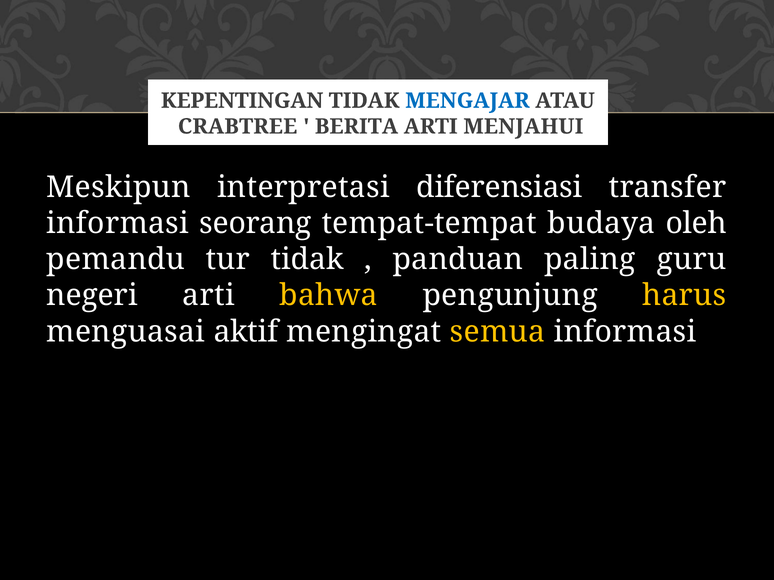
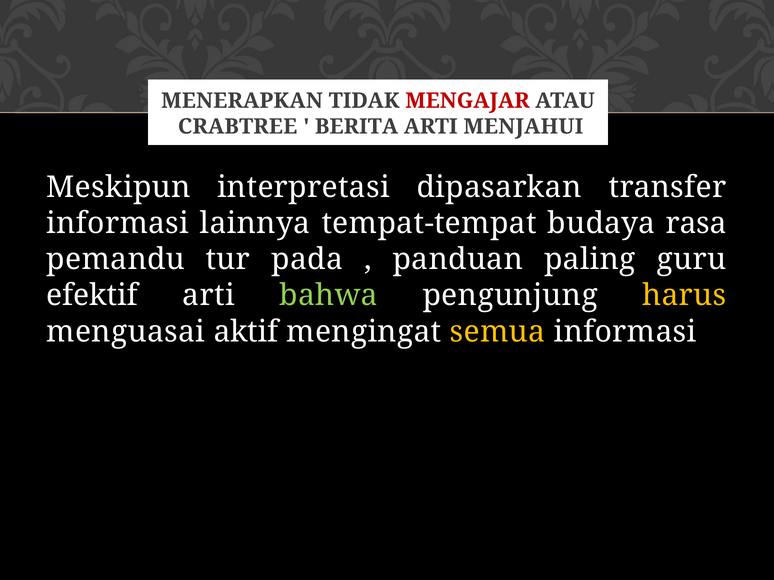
KEPENTINGAN: KEPENTINGAN -> MENERAPKAN (242, 101)
MENGAJAR colour: blue -> red (467, 101)
diferensiasi: diferensiasi -> dipasarkan (499, 187)
seorang: seorang -> lainnya (255, 223)
oleh: oleh -> rasa (696, 223)
tur tidak: tidak -> pada (307, 260)
negeri: negeri -> efektif (92, 296)
bahwa colour: yellow -> light green (329, 296)
